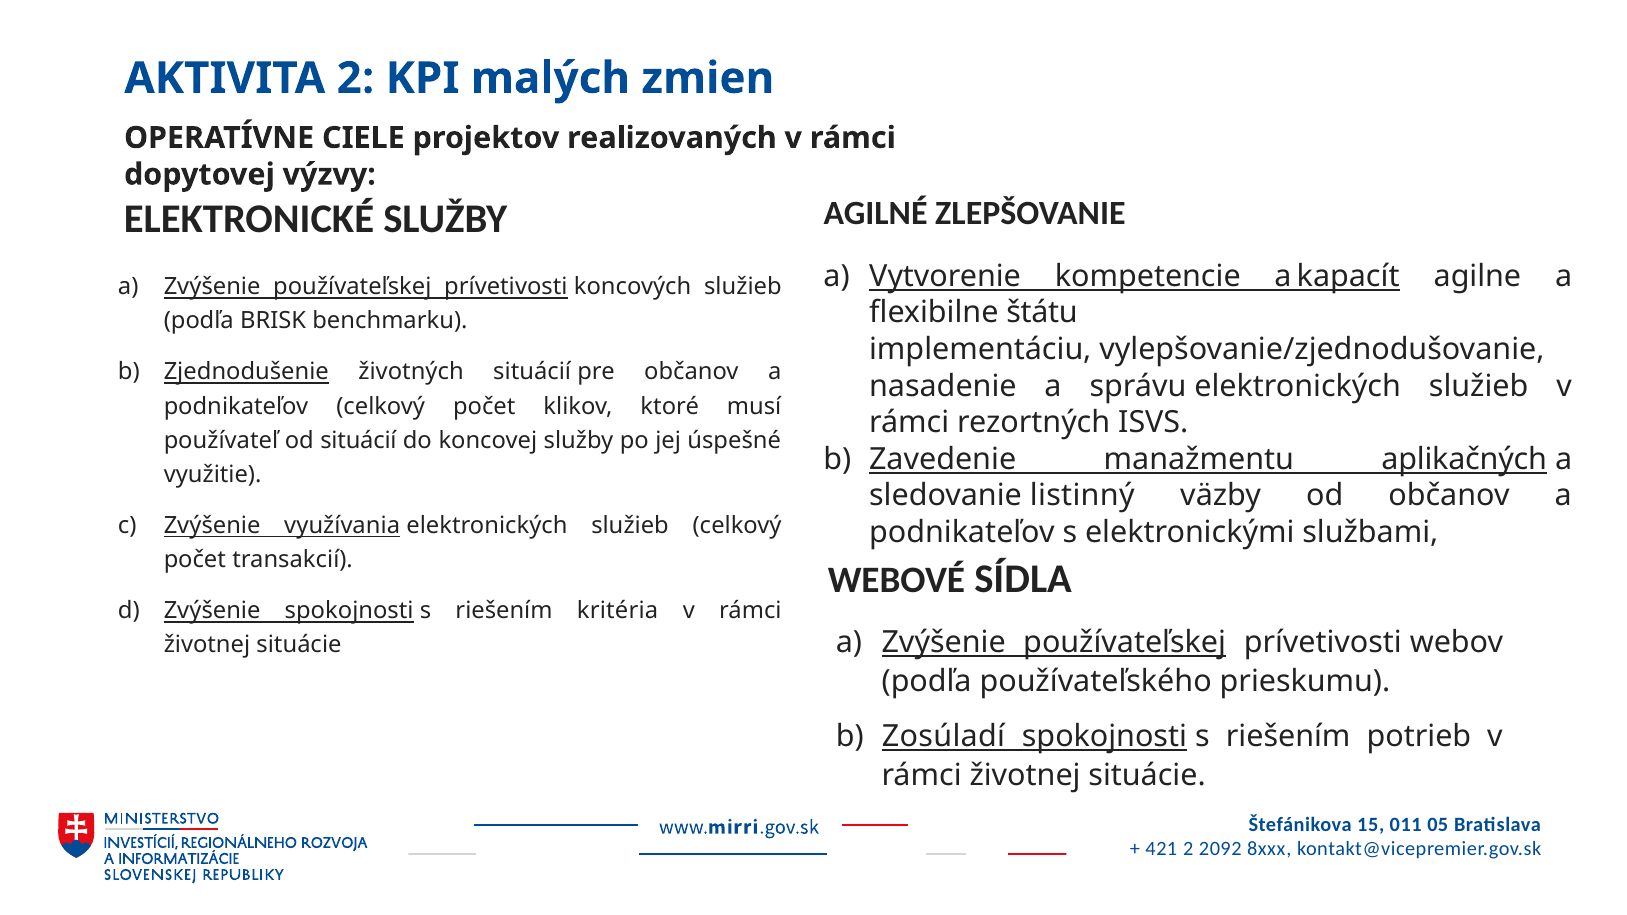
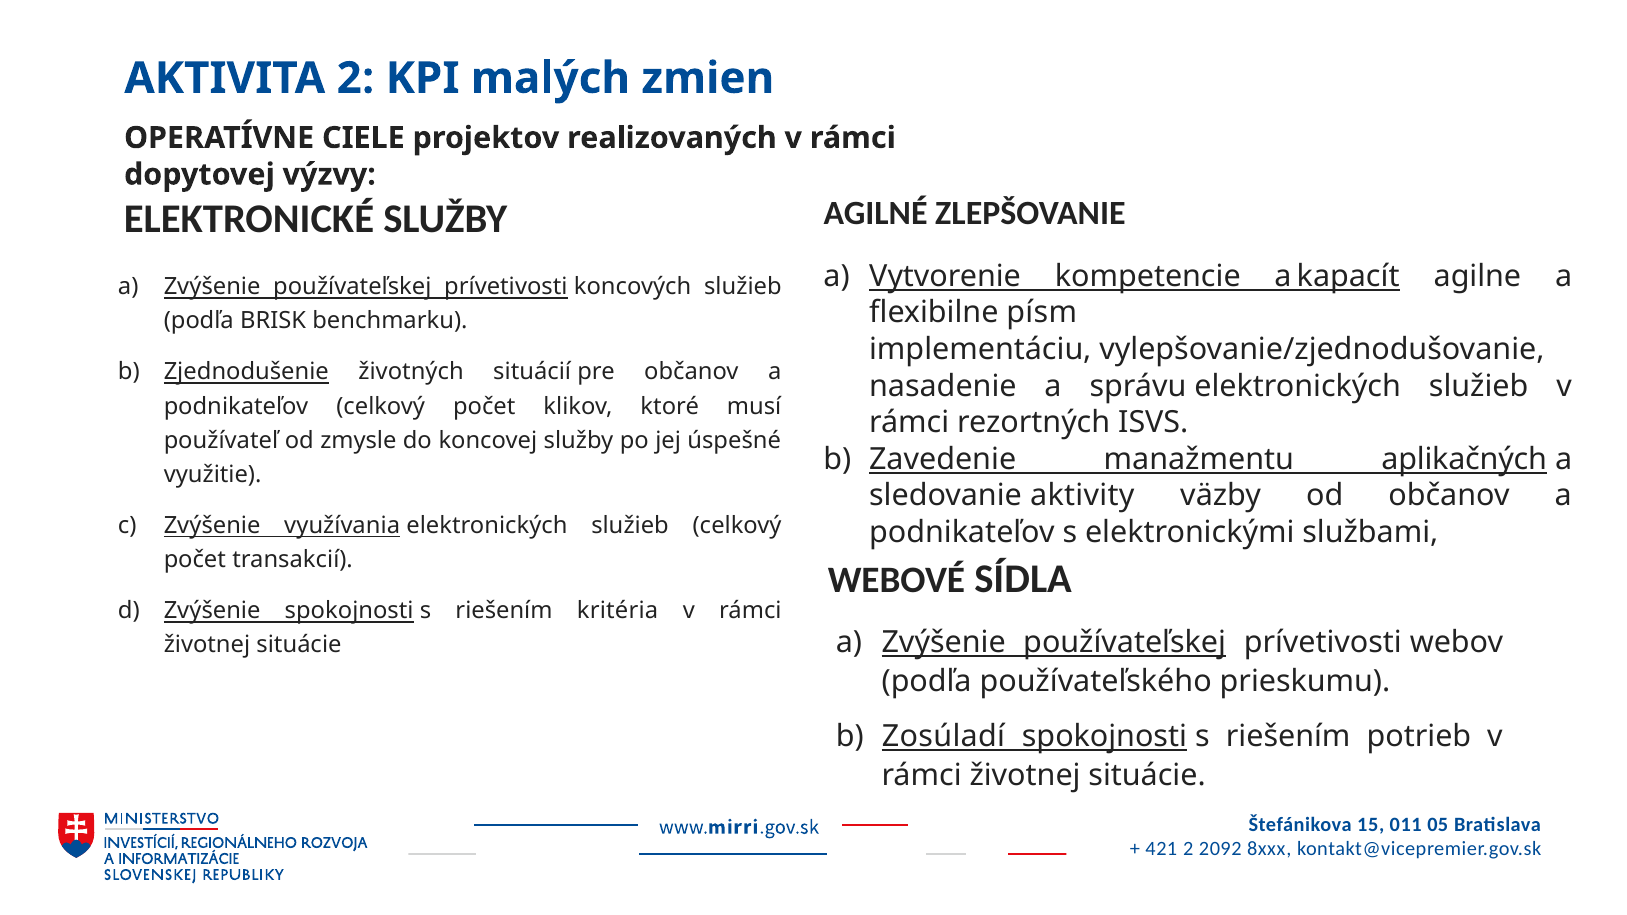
štátu: štátu -> písm (1042, 313)
od situácií: situácií -> zmysle (358, 440)
listinný: listinný -> aktivity (1082, 496)
